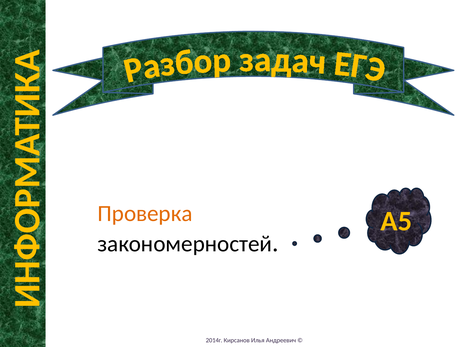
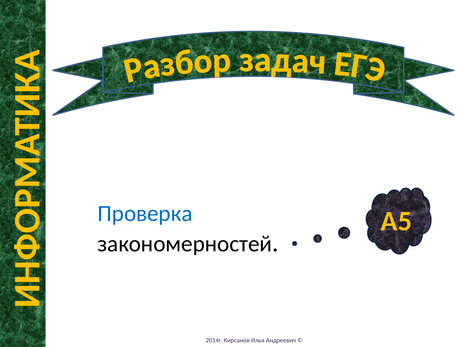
Проверка colour: orange -> blue (145, 214)
